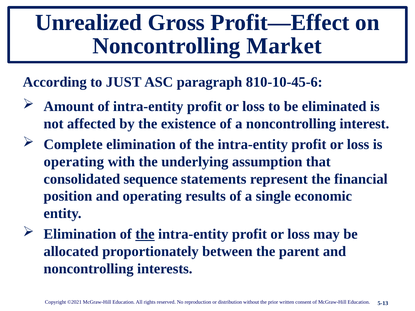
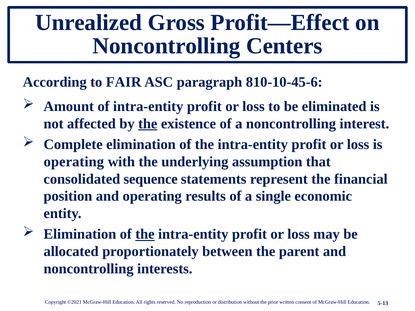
Market: Market -> Centers (284, 46)
JUST: JUST -> FAIR (124, 82)
the underline: none -> present (148, 124)
